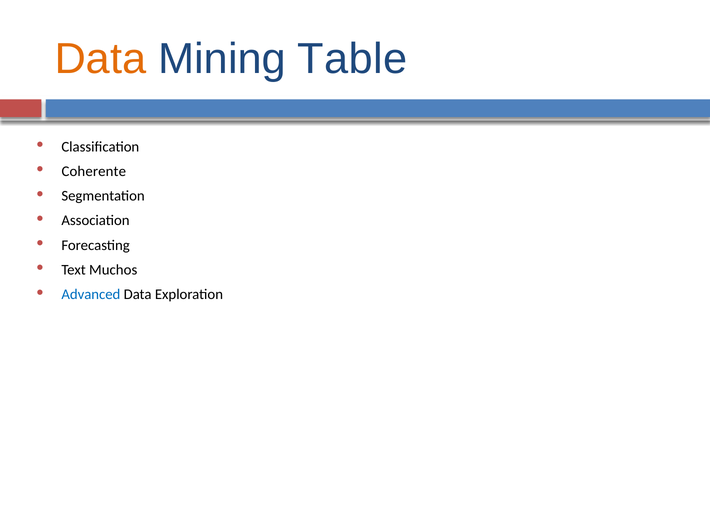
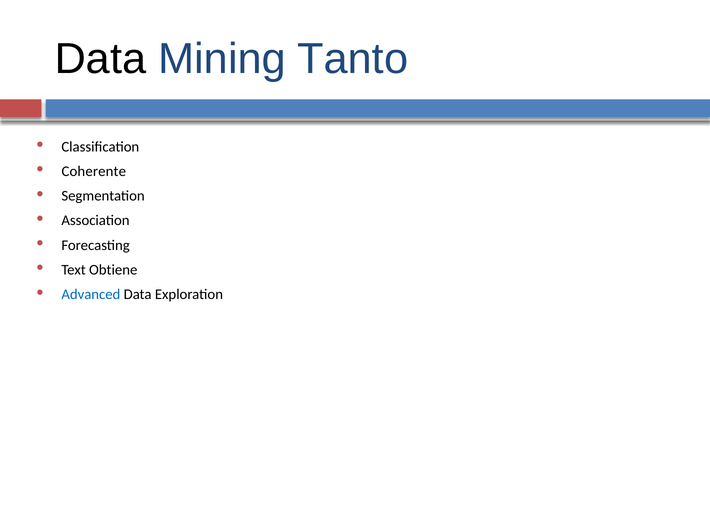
Data colour: orange -> black (100, 59)
Table: Table -> Tanto (353, 59)
Muchos: Muchos -> Obtiene (113, 270)
